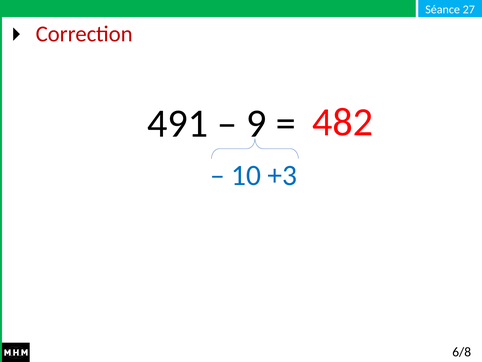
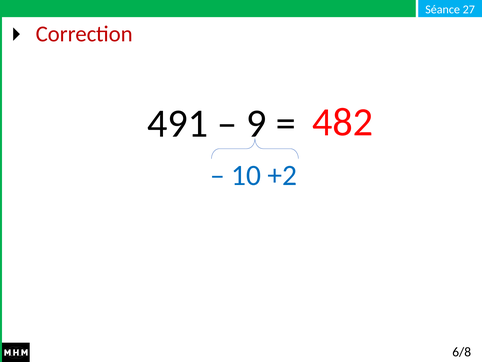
+3: +3 -> +2 (282, 175)
